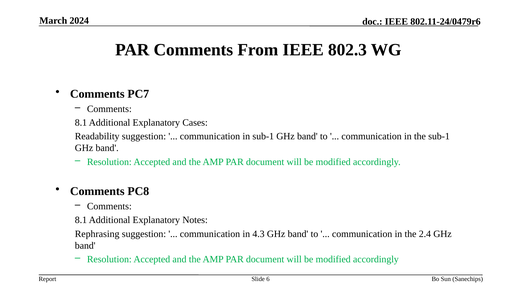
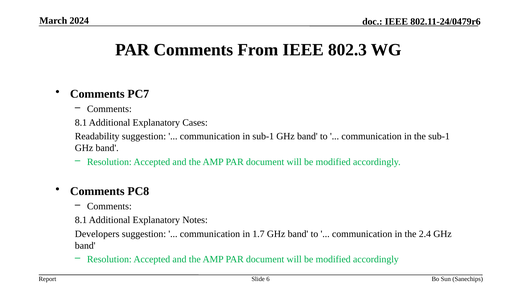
Rephrasing: Rephrasing -> Developers (97, 234)
4.3: 4.3 -> 1.7 (259, 234)
